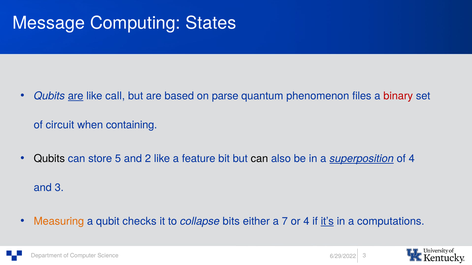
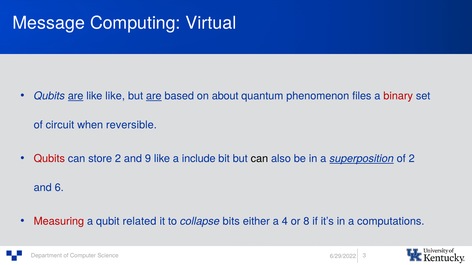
States: States -> Virtual (211, 23)
like call: call -> like (115, 96)
are underline: none -> present (154, 96)
parse: parse -> about (225, 96)
containing: containing -> reversible (131, 125)
Qubits colour: black -> red (49, 159)
store 5: 5 -> 2 (118, 159)
2: 2 -> 9 (148, 159)
feature: feature -> include (199, 159)
of 4: 4 -> 2 (412, 159)
and 3: 3 -> 6 (59, 188)
Measuring colour: orange -> red (59, 222)
checks: checks -> related (140, 222)
7: 7 -> 4 (285, 222)
or 4: 4 -> 8 (306, 222)
it’s underline: present -> none (327, 222)
